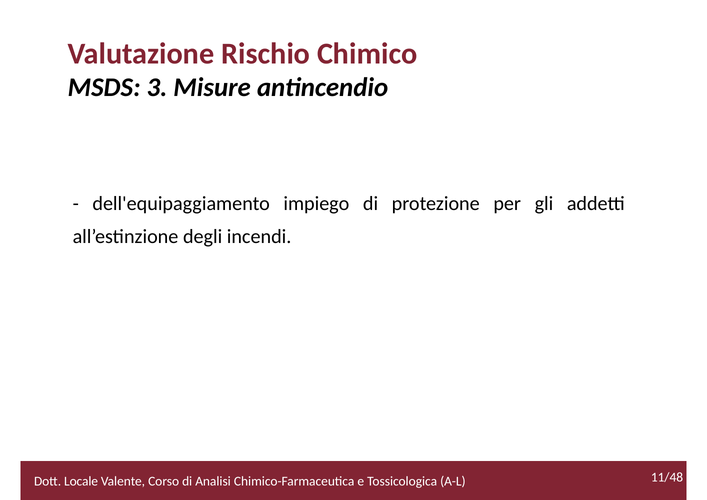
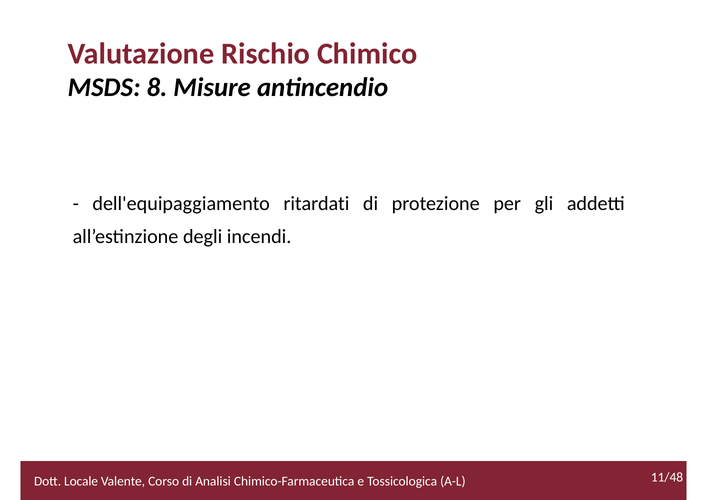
3: 3 -> 8 (157, 88)
impiego: impiego -> ritardati (316, 204)
